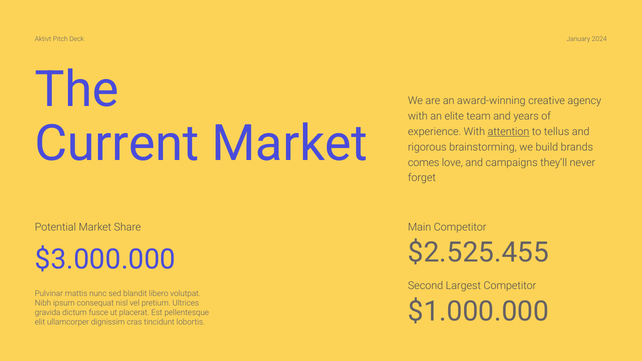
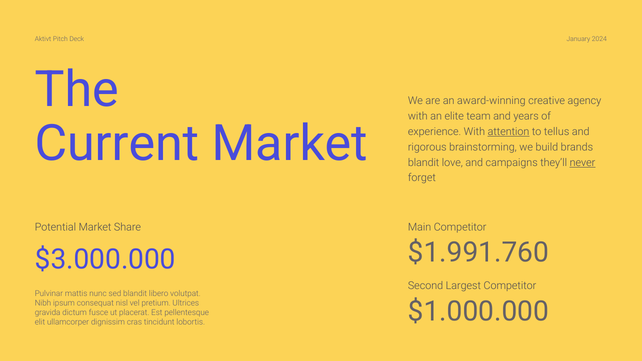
comes: comes -> blandit (424, 163)
never underline: none -> present (582, 163)
$2.525.455: $2.525.455 -> $1.991.760 (478, 253)
